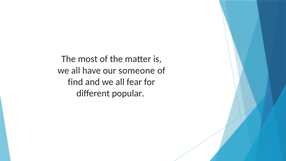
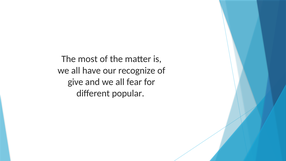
someone: someone -> recognize (137, 70)
find: find -> give (75, 82)
